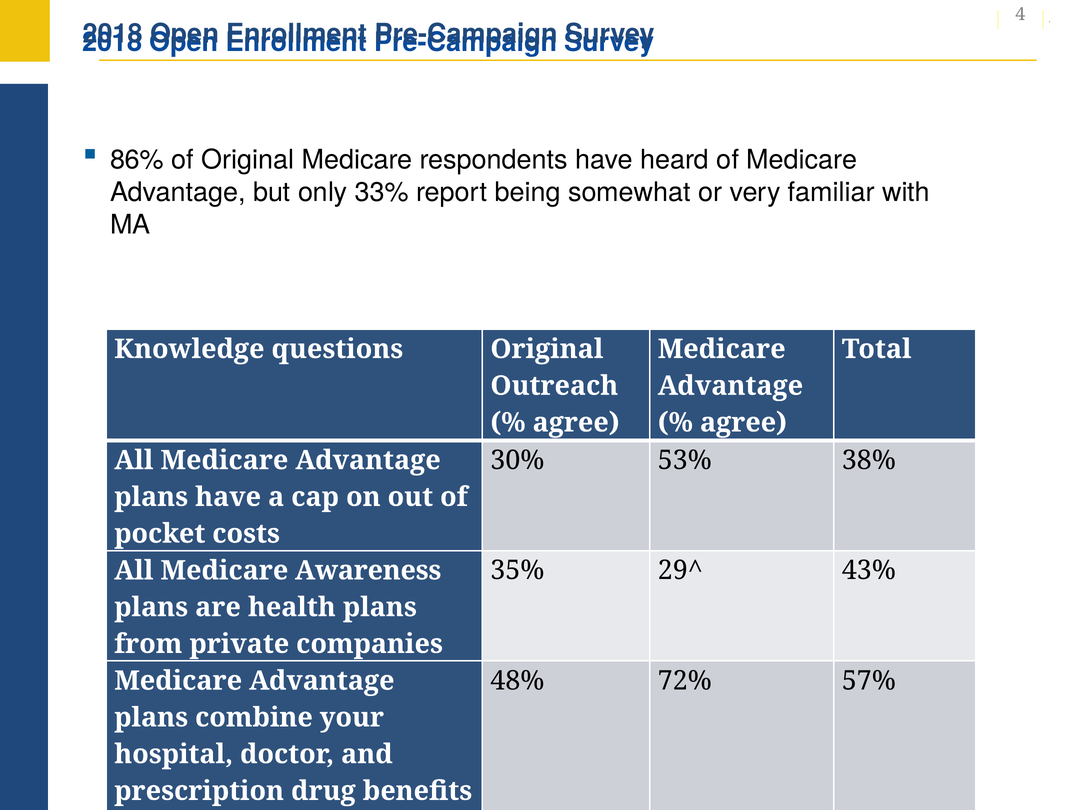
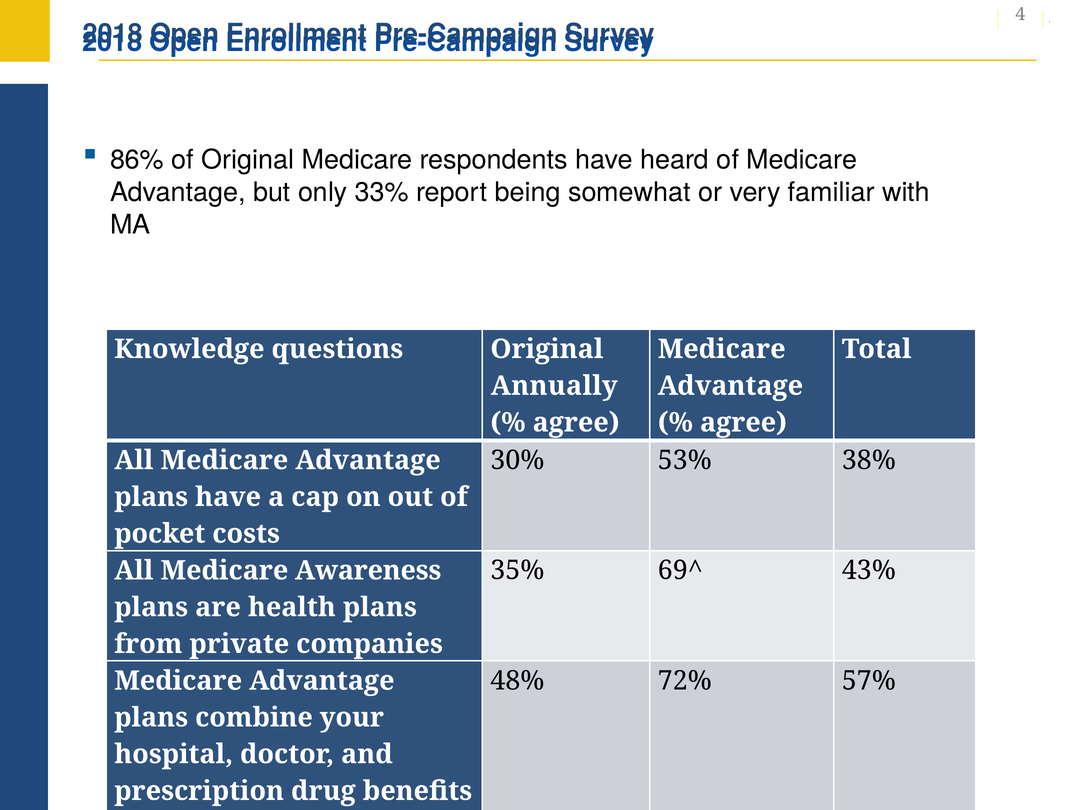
Outreach: Outreach -> Annually (554, 385)
29^: 29^ -> 69^ (680, 570)
